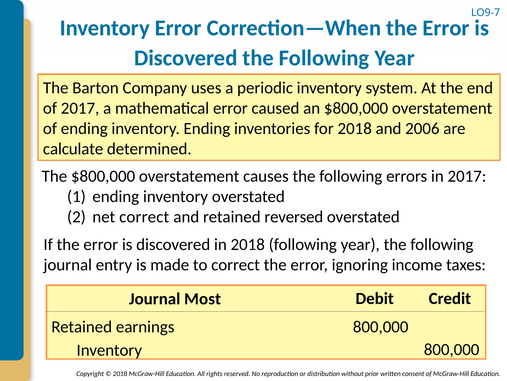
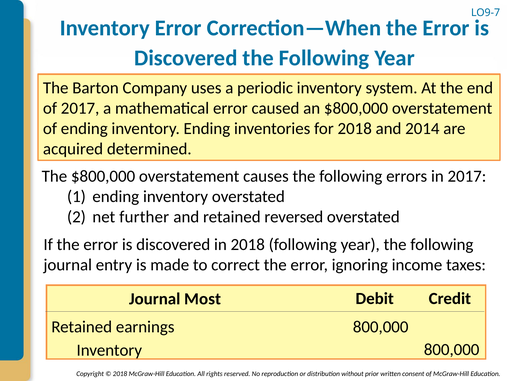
2006: 2006 -> 2014 (422, 128)
calculate: calculate -> acquired (73, 149)
net correct: correct -> further (144, 216)
